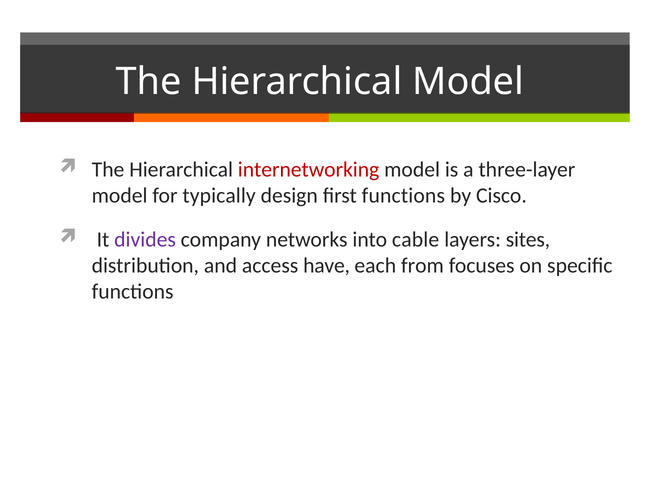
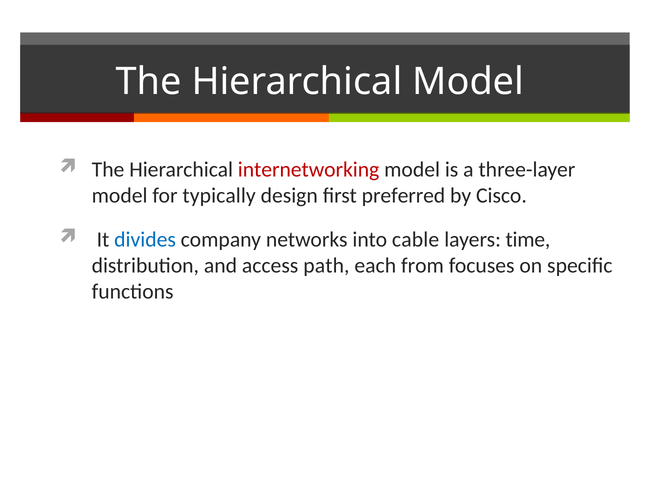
first functions: functions -> preferred (403, 195)
divides colour: purple -> blue (145, 240)
sites: sites -> time (528, 240)
have: have -> path (326, 266)
